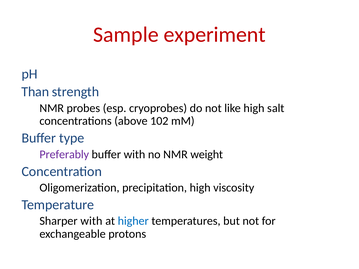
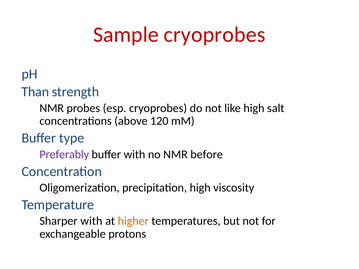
Sample experiment: experiment -> cryoprobes (215, 35)
102: 102 -> 120 (159, 121)
weight: weight -> before (207, 154)
higher colour: blue -> orange (133, 221)
